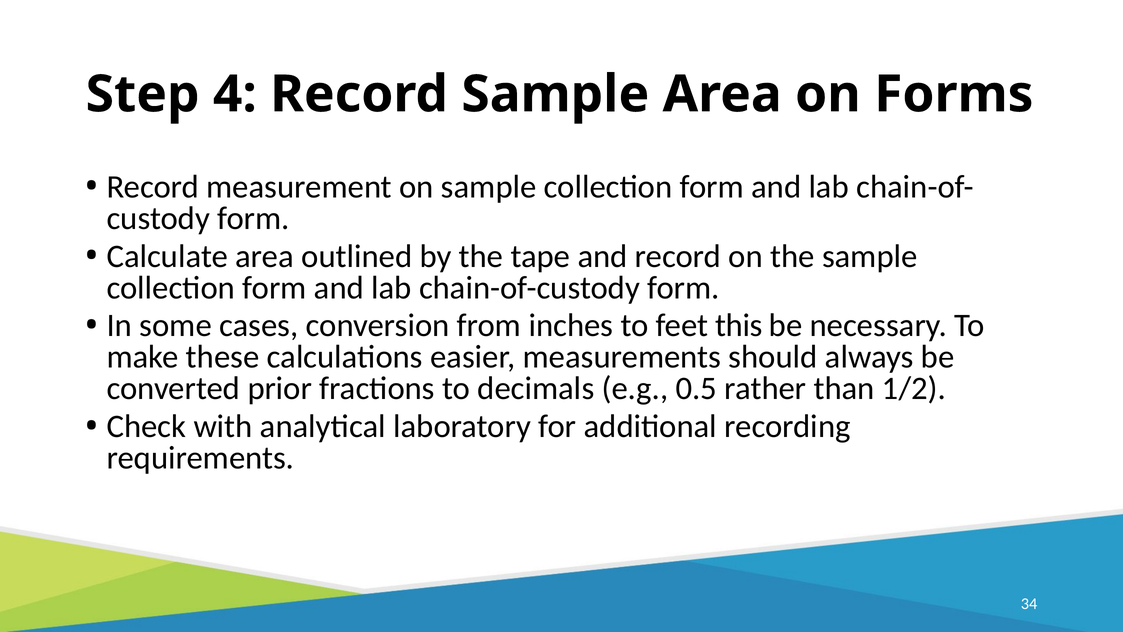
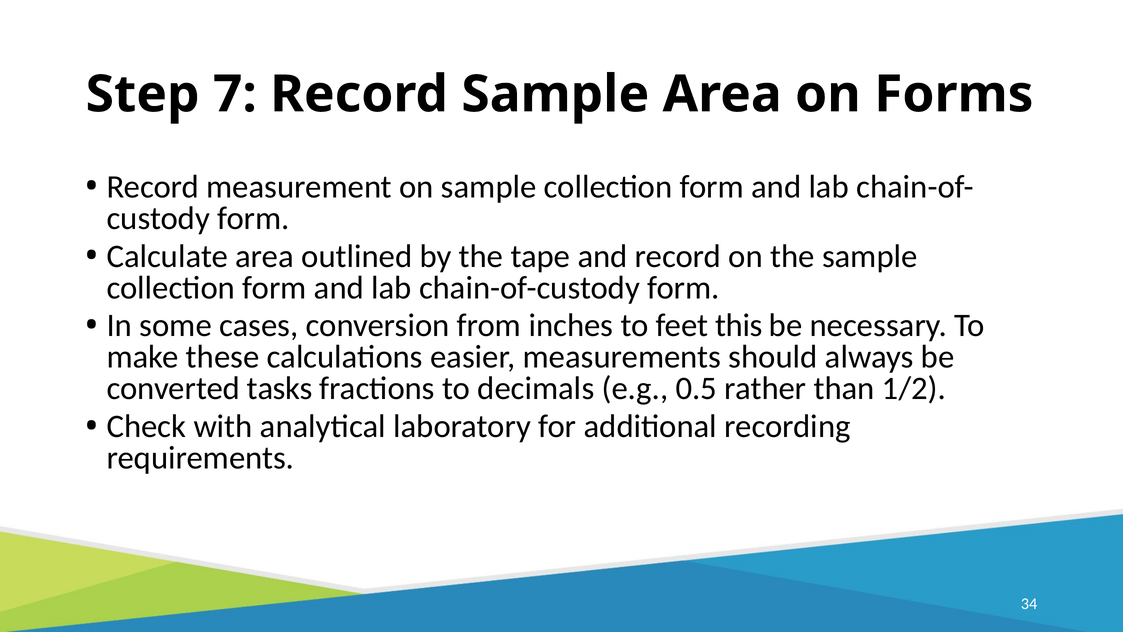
4: 4 -> 7 (235, 94)
prior: prior -> tasks (280, 388)
